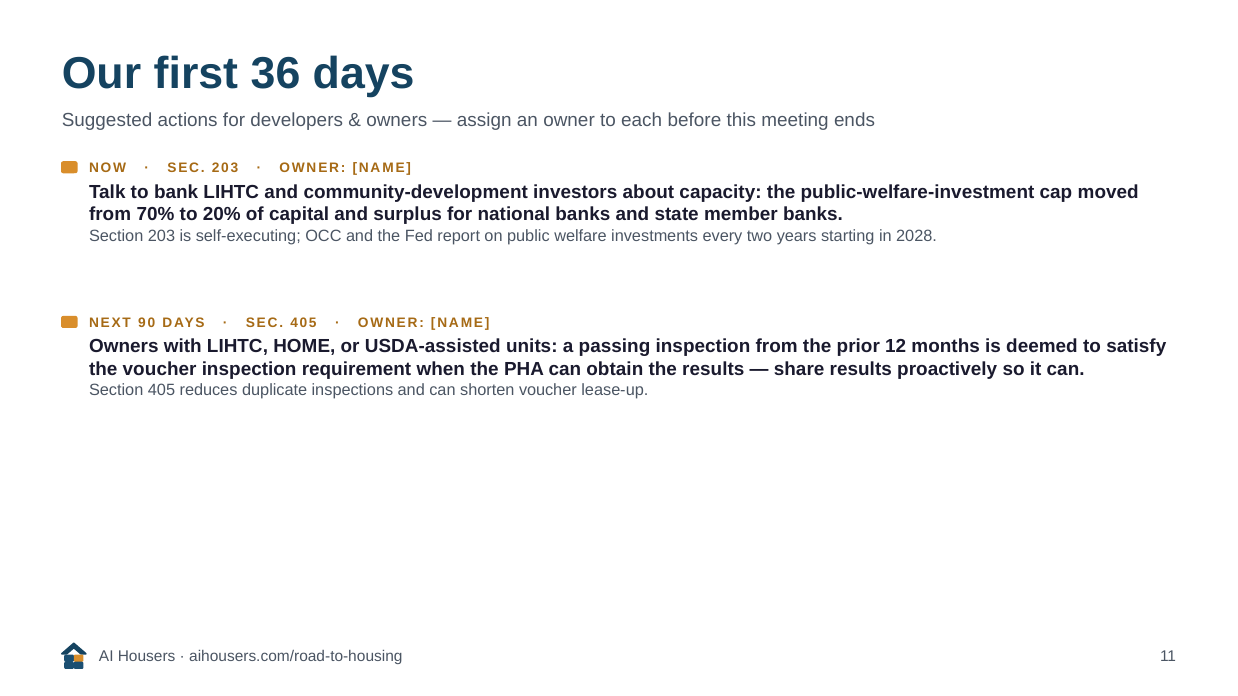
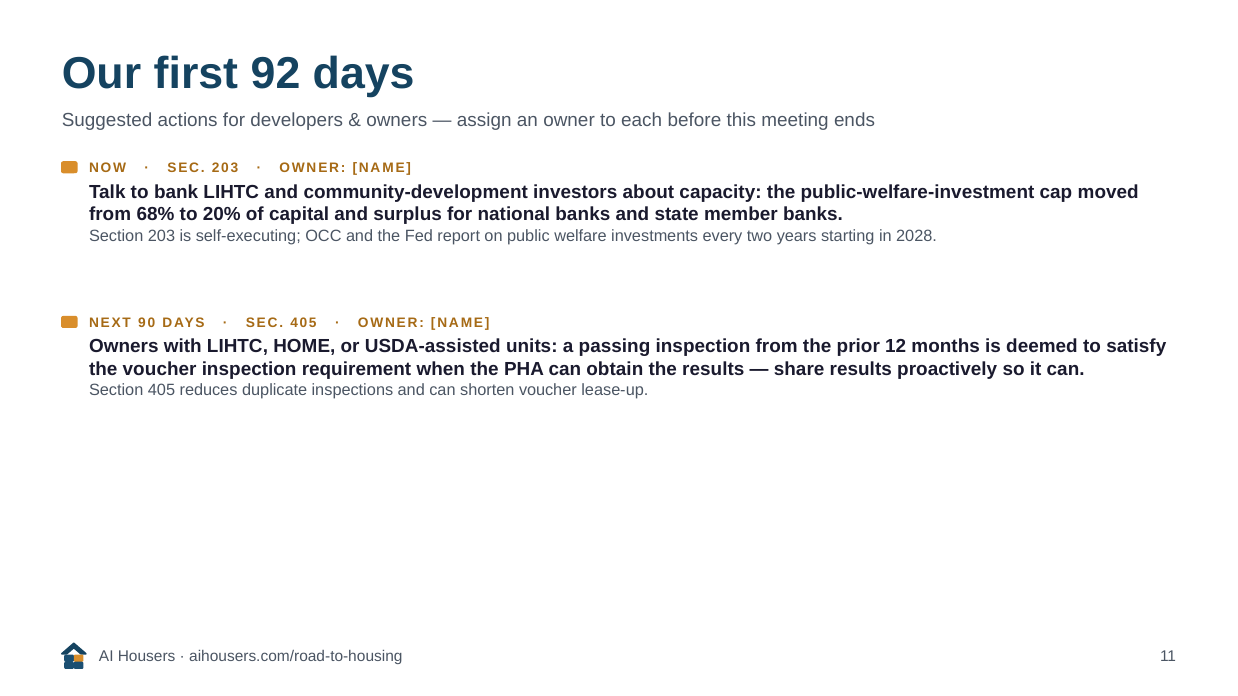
36: 36 -> 92 (276, 74)
70%: 70% -> 68% (155, 215)
